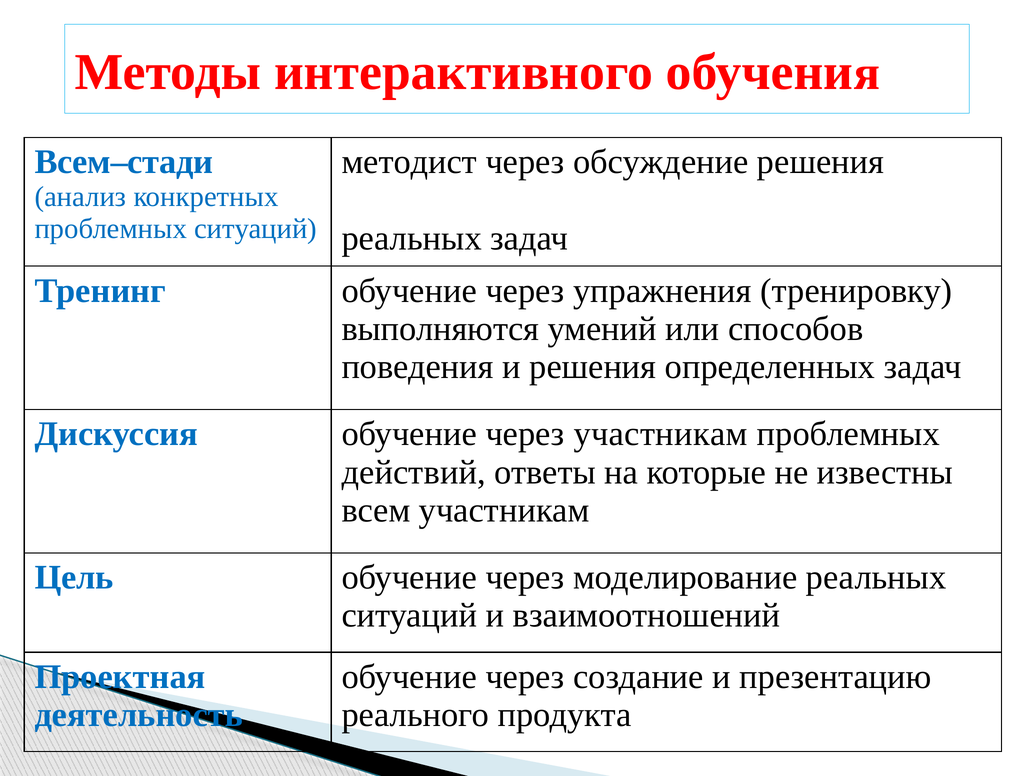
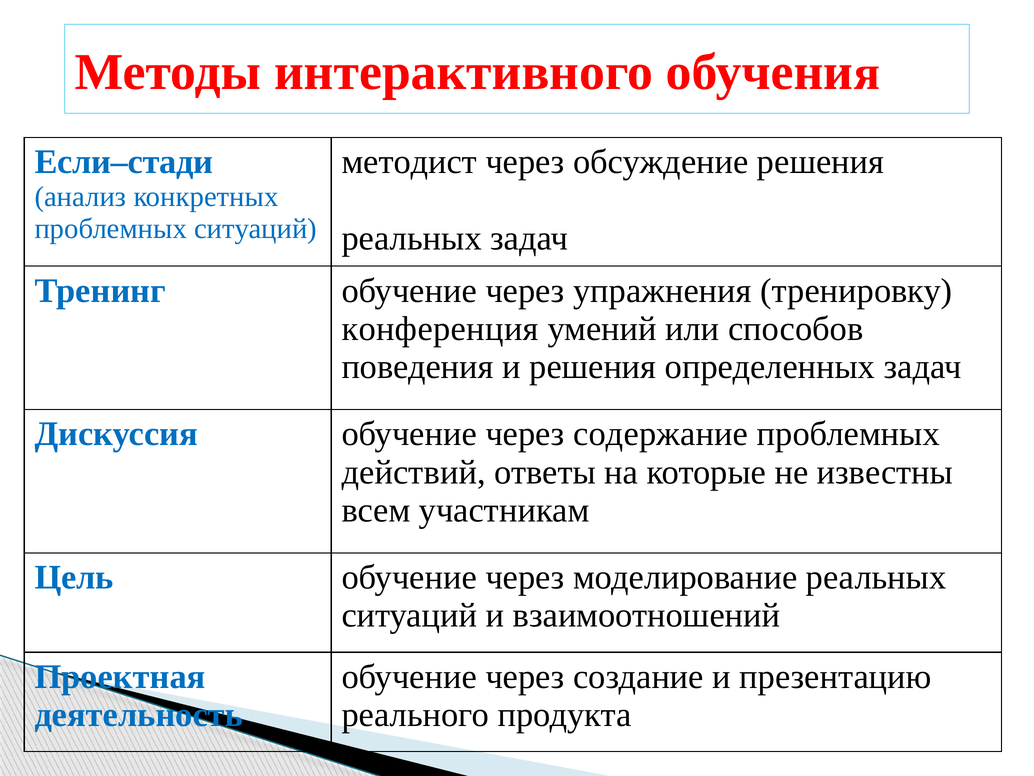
Всем–стади: Всем–стади -> Если–стади (124, 162)
выполняются: выполняются -> конференция (440, 329)
через участникам: участникам -> содержание (661, 434)
